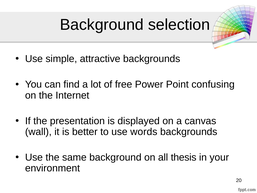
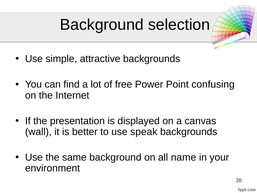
words: words -> speak (144, 132)
thesis: thesis -> name (184, 157)
